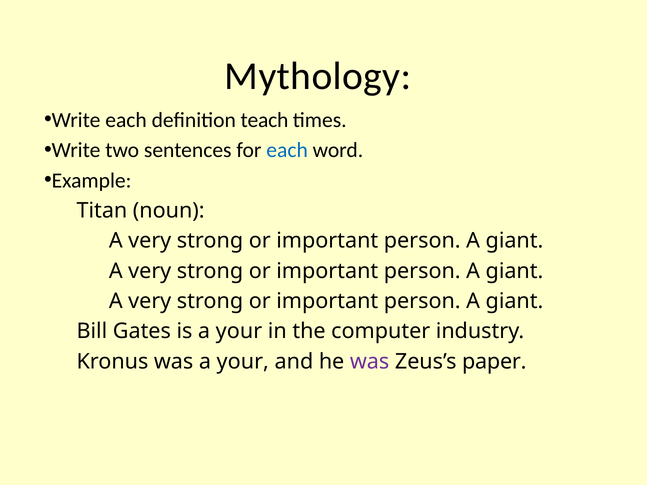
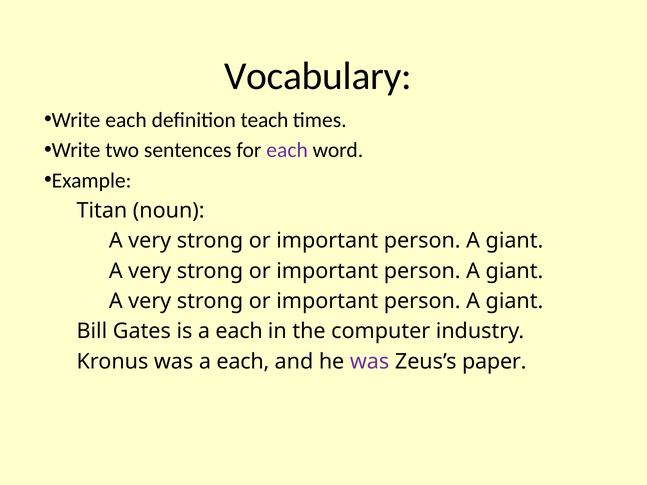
Mythology: Mythology -> Vocabulary (318, 76)
each colour: blue -> purple (287, 150)
is a your: your -> each (239, 331)
was a your: your -> each (243, 362)
